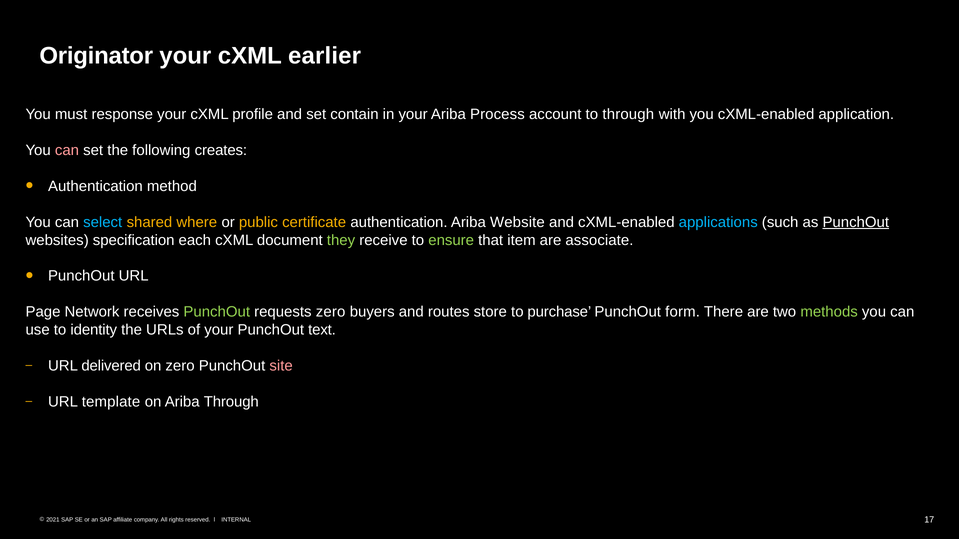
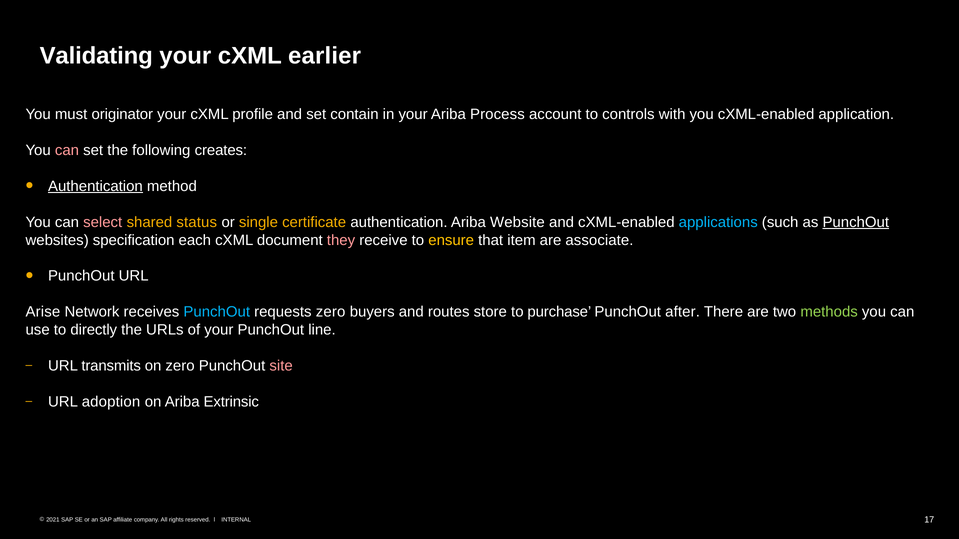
Originator: Originator -> Validating (96, 56)
response: response -> originator (122, 114)
to through: through -> controls (628, 114)
Authentication underline: none -> present (95, 186)
select colour: light blue -> pink (103, 222)
where: where -> status (197, 222)
public: public -> single (258, 222)
they colour: light green -> pink (341, 240)
ensure colour: light green -> yellow (451, 240)
Page: Page -> Arise (43, 312)
PunchOut colour: light green -> light blue (217, 312)
form: form -> after (683, 312)
identity: identity -> directly (94, 330)
text: text -> line (322, 330)
delivered: delivered -> transmits (111, 366)
template: template -> adoption (111, 402)
Ariba Through: Through -> Extrinsic (231, 402)
